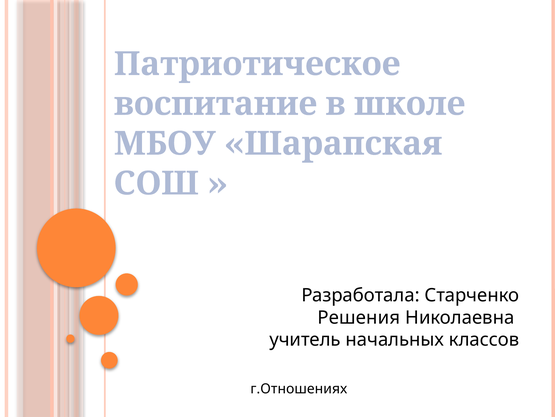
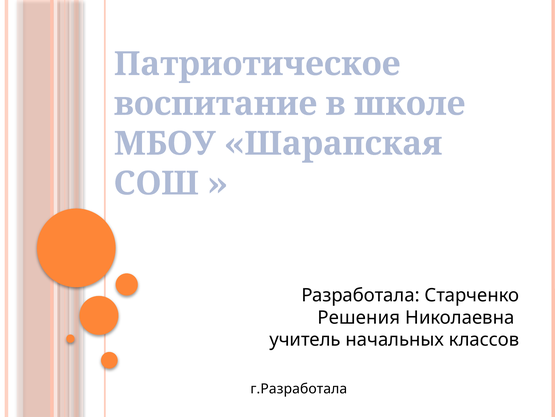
г.Отношениях: г.Отношениях -> г.Разработала (299, 388)
